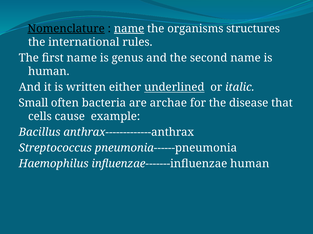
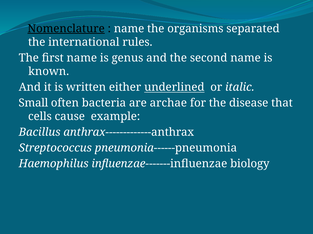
name underline: present -> none (129, 29)
structures: structures -> separated (253, 29)
human: human -> known (49, 72)
influenzae-------influenzae human: human -> biology (250, 164)
